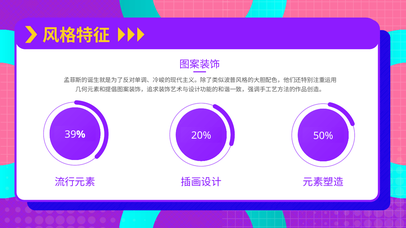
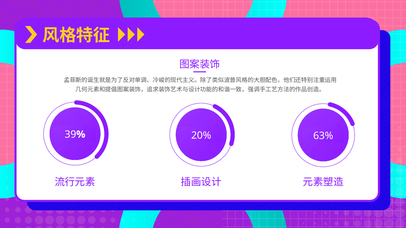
50%: 50% -> 63% (323, 136)
